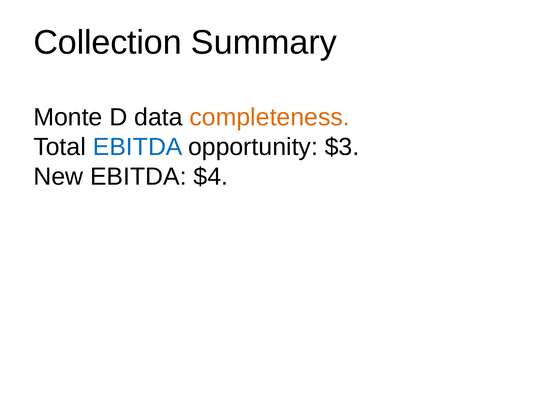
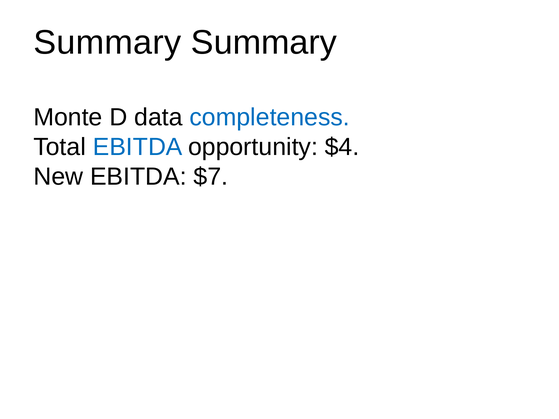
Collection: Collection -> Summary (107, 42)
completeness colour: orange -> blue (270, 117)
$3: $3 -> $4 (342, 147)
$4: $4 -> $7 (211, 177)
